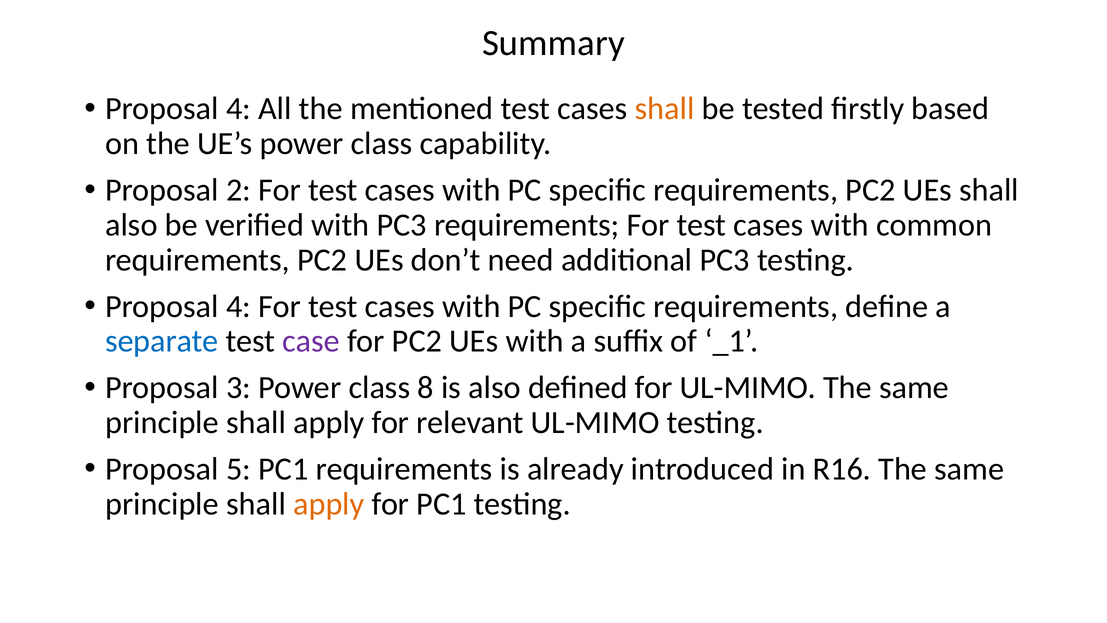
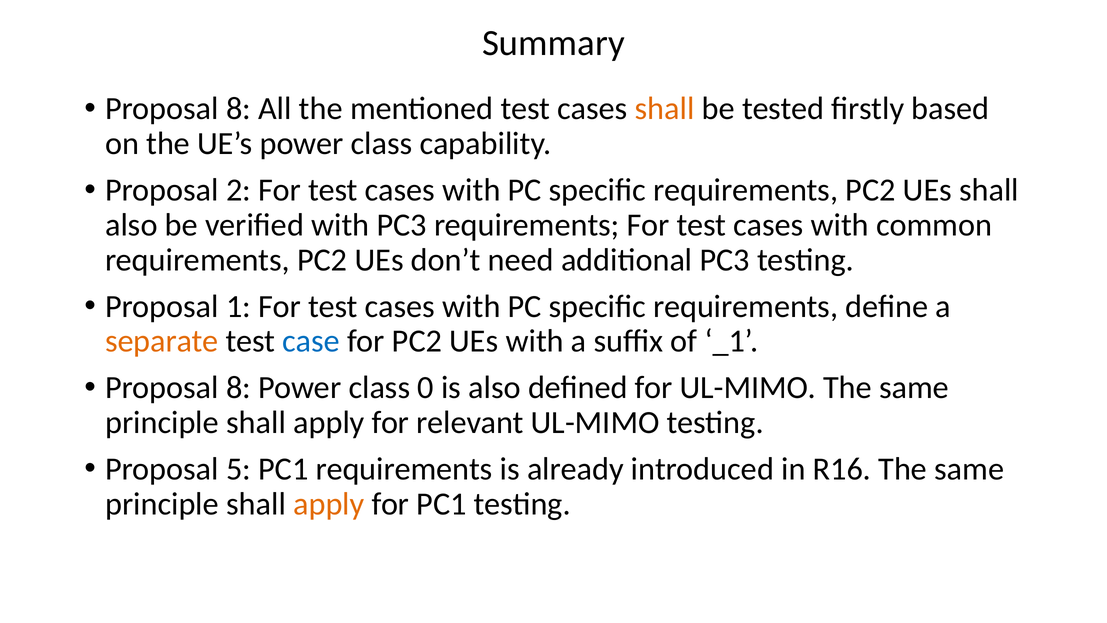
4: 4 -> 8 (239, 109)
4: 4 -> 1 (239, 306)
separate colour: blue -> orange (162, 341)
case colour: purple -> blue (311, 341)
3: 3 -> 8 (239, 388)
8: 8 -> 0 (426, 388)
